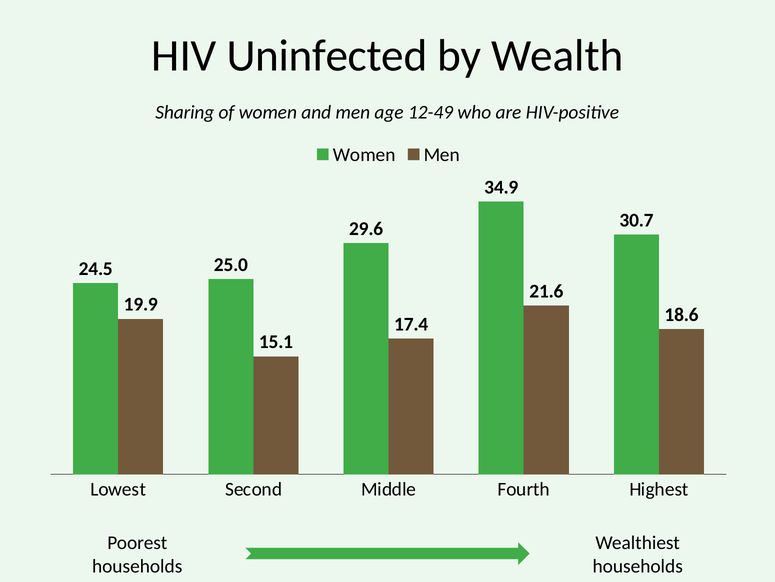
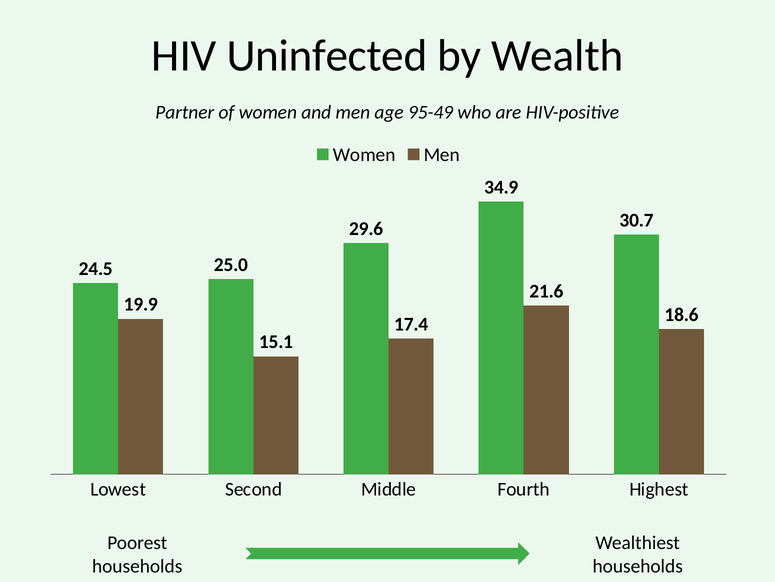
Sharing: Sharing -> Partner (185, 112)
12-49: 12-49 -> 95-49 (431, 112)
